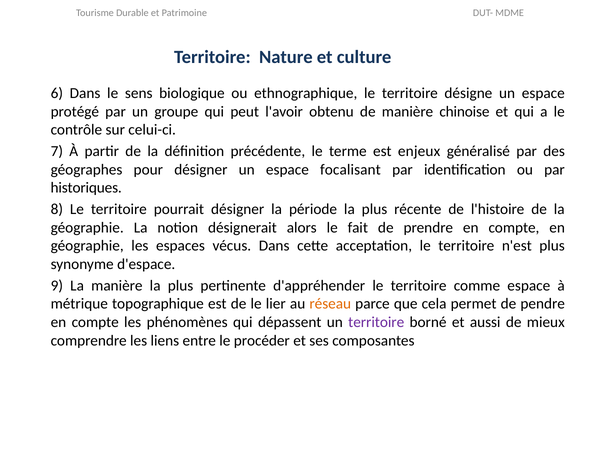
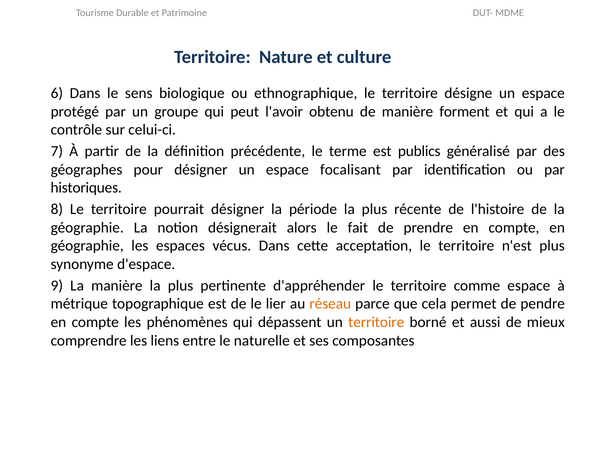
chinoise: chinoise -> forment (464, 112)
enjeux: enjeux -> publics (419, 151)
territoire colour: purple -> orange (376, 322)
procéder: procéder -> naturelle (262, 341)
